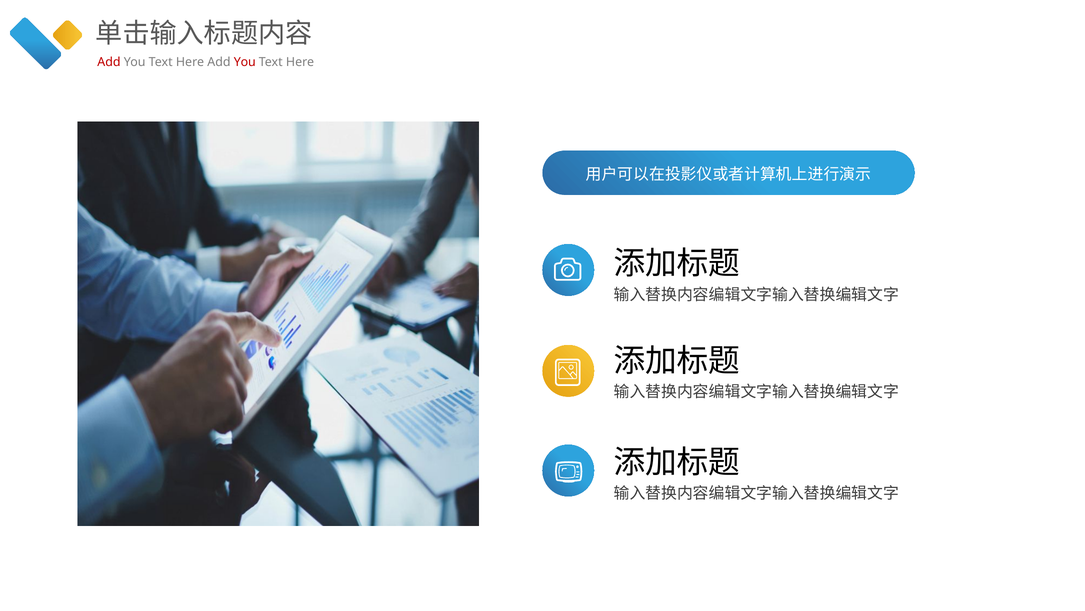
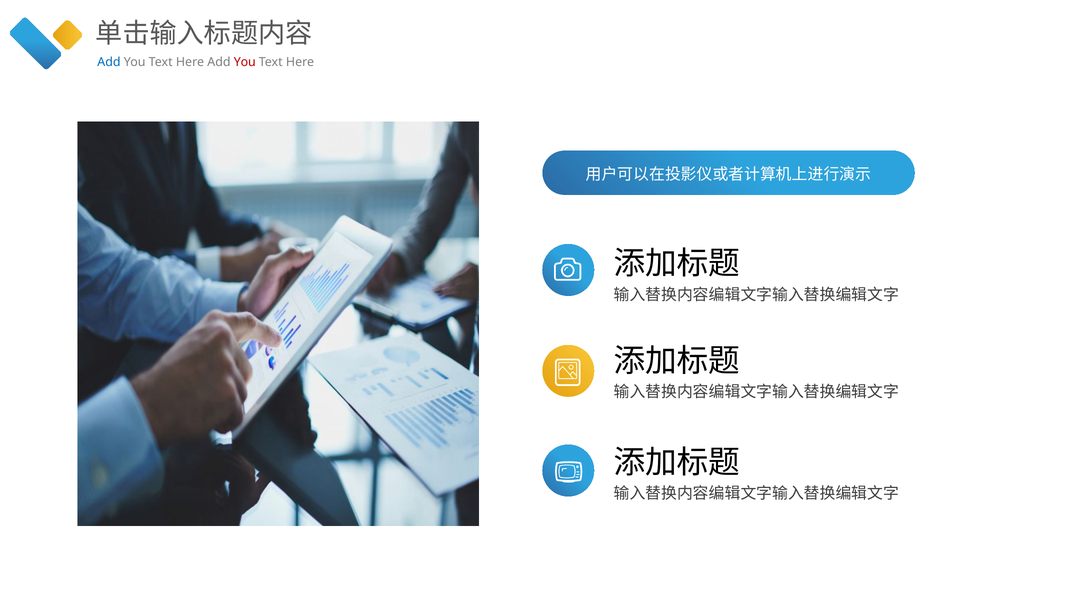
Add colour: red -> blue (109, 62)
